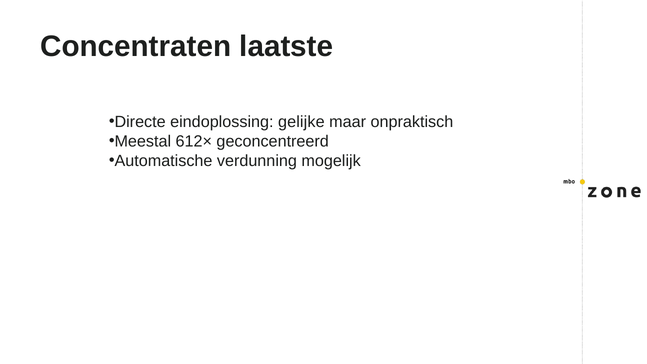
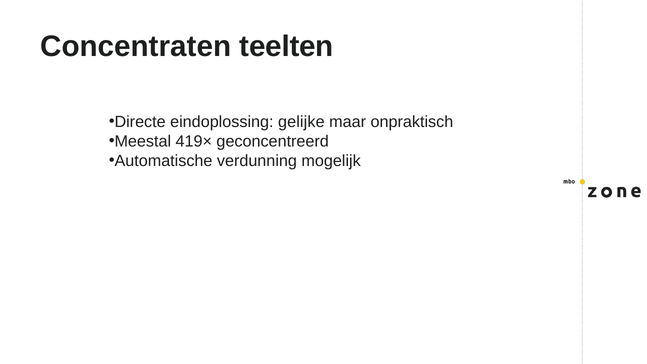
laatste: laatste -> teelten (286, 46)
612×: 612× -> 419× (194, 141)
